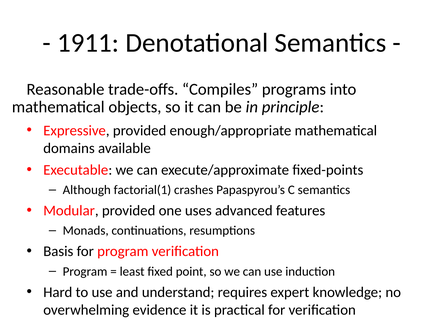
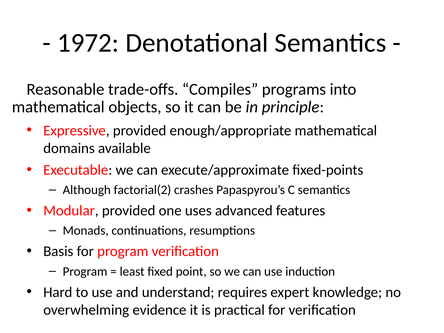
1911: 1911 -> 1972 (88, 43)
factorial(1: factorial(1 -> factorial(2 (142, 190)
